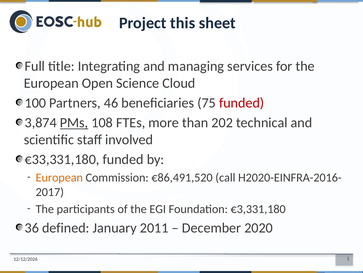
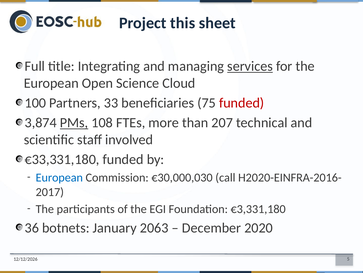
services underline: none -> present (250, 66)
46: 46 -> 33 (111, 103)
202: 202 -> 207 (222, 122)
European colour: orange -> blue (59, 177)
€86,491,520: €86,491,520 -> €30,000,030 (182, 177)
defined: defined -> botnets (66, 227)
2011: 2011 -> 2063 (154, 227)
